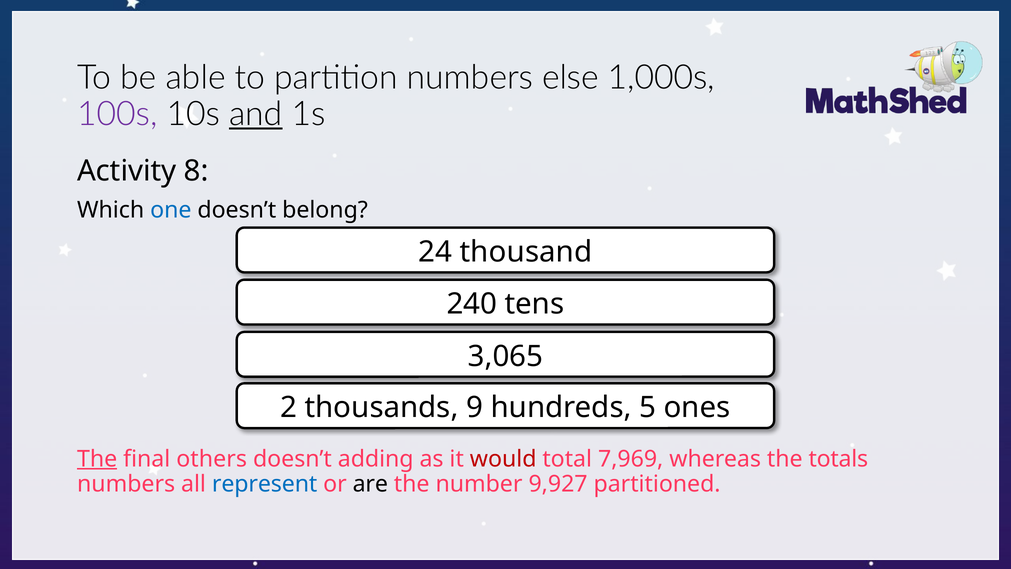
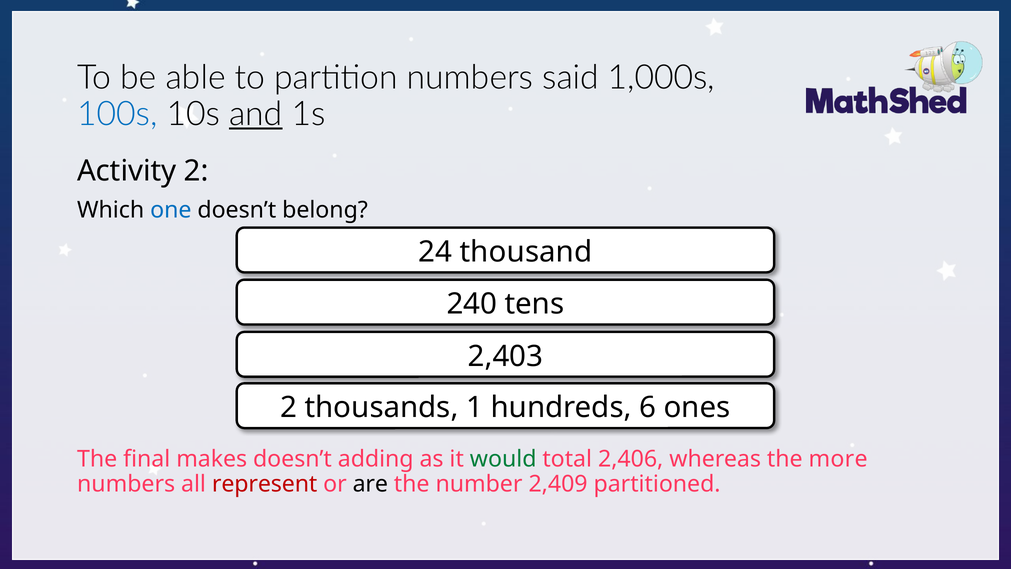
else: else -> said (570, 78)
100s colour: purple -> blue (117, 114)
Activity 8: 8 -> 2 (196, 171)
3,065: 3,065 -> 2,403 (505, 356)
9: 9 -> 1 (475, 407)
5: 5 -> 6 (648, 407)
The underline: present -> none (97, 459)
others: others -> makes (212, 459)
would colour: red -> green (503, 459)
7,969: 7,969 -> 2,406 (631, 459)
totals: totals -> more (838, 459)
represent colour: blue -> red (265, 484)
9,927: 9,927 -> 2,409 (558, 484)
